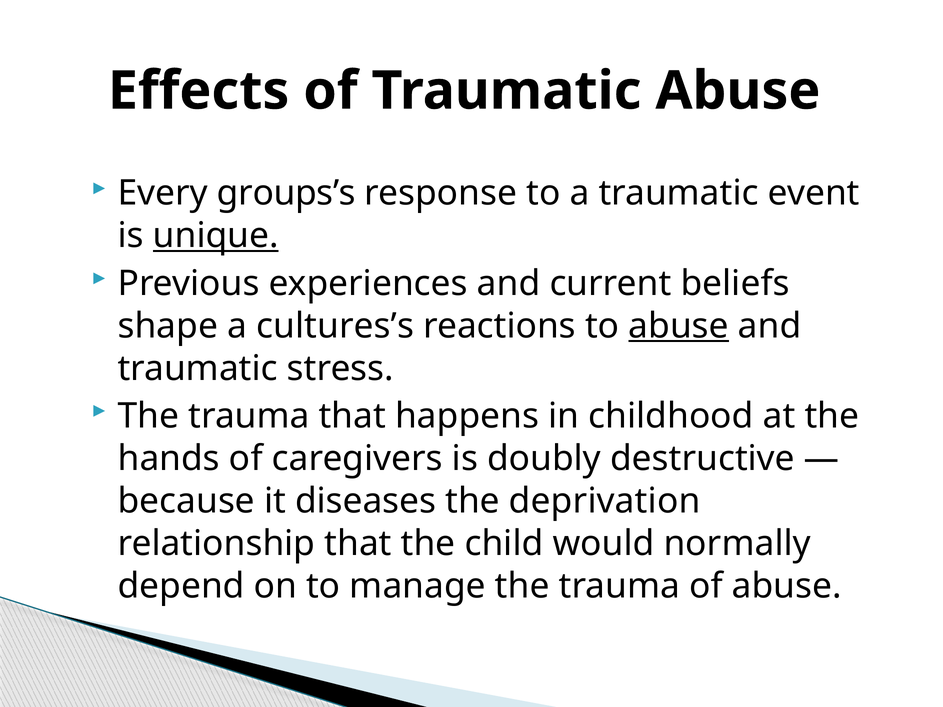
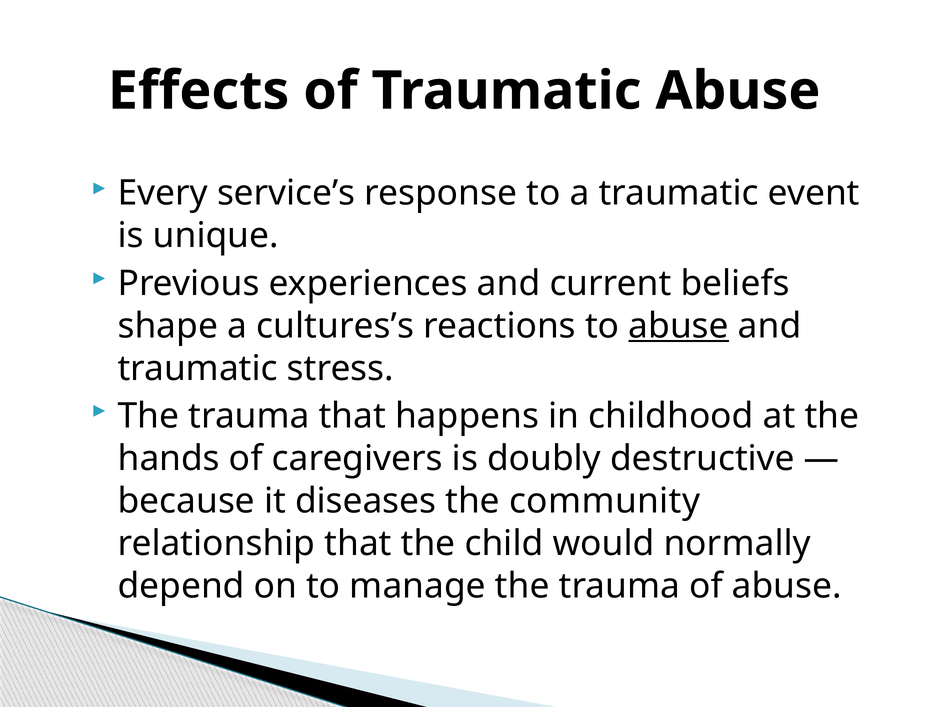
groups’s: groups’s -> service’s (286, 193)
unique underline: present -> none (216, 236)
deprivation: deprivation -> community (605, 501)
